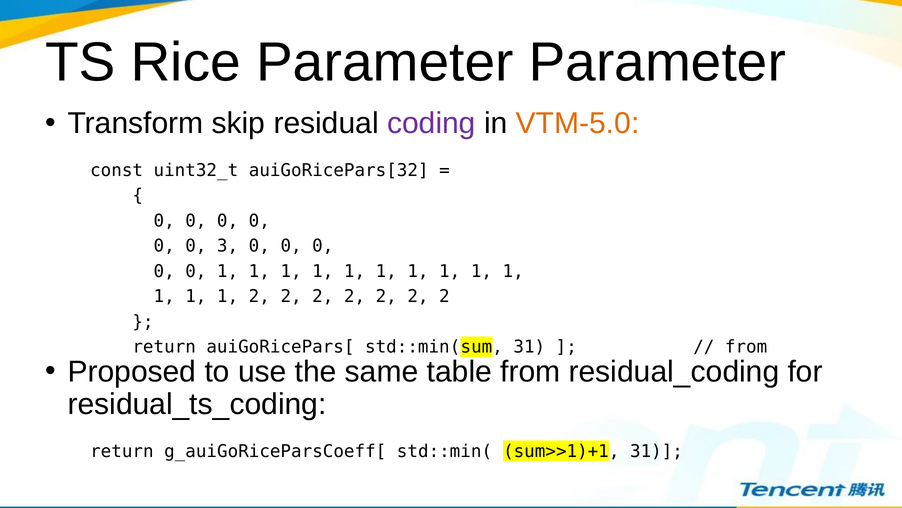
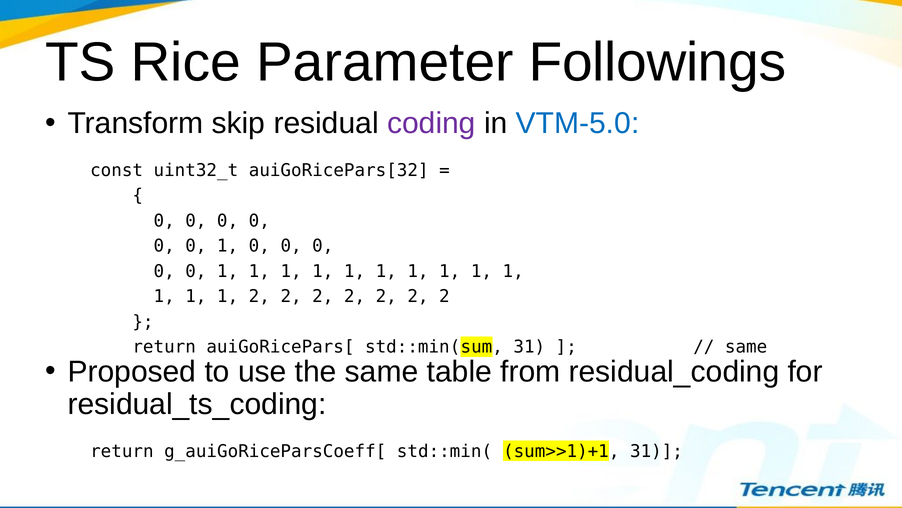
Parameter Parameter: Parameter -> Followings (657, 62)
VTM-5.0 colour: orange -> blue (578, 123)
3: 3 -> 1 (228, 246)
from: from -> same (746, 347)
